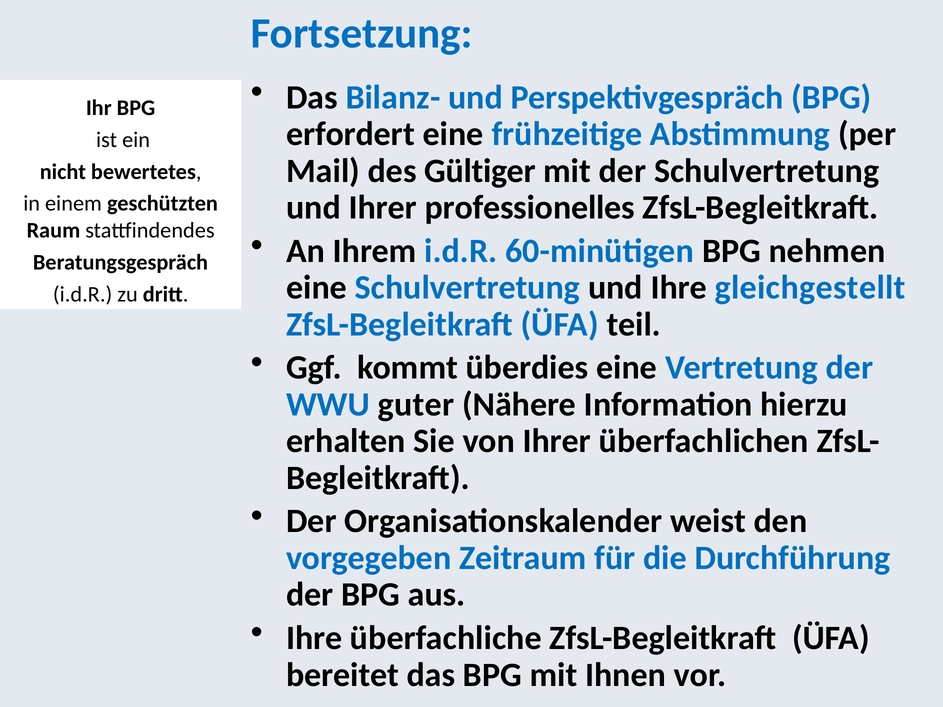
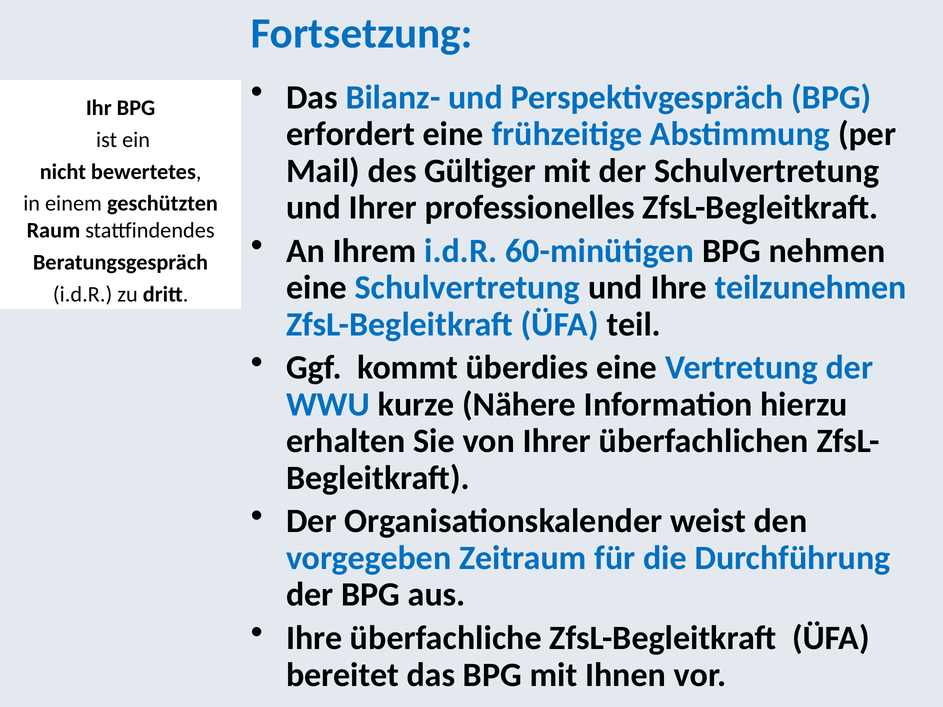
gleichgestellt: gleichgestellt -> teilzunehmen (810, 288)
guter: guter -> kurze (416, 405)
